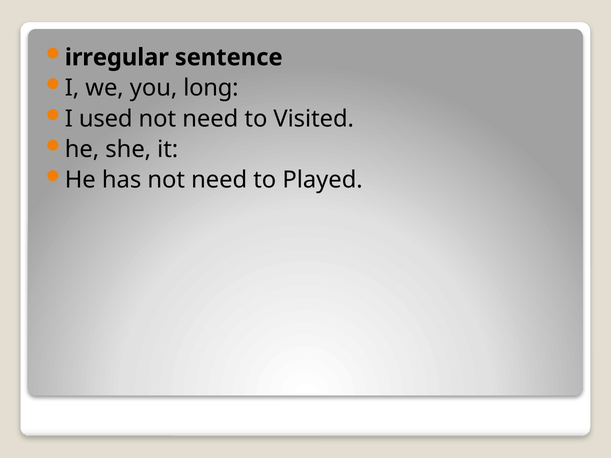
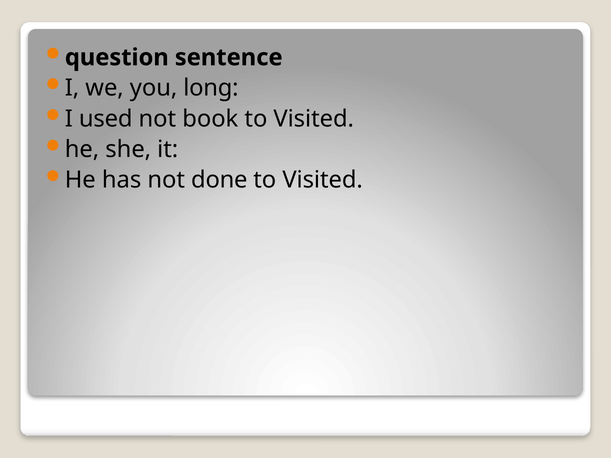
irregular: irregular -> question (117, 57)
need: need -> book (210, 119)
has not need: need -> done (219, 180)
Played: Played -> Visited (323, 180)
